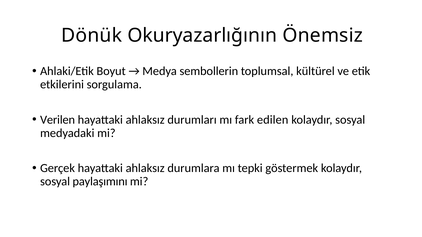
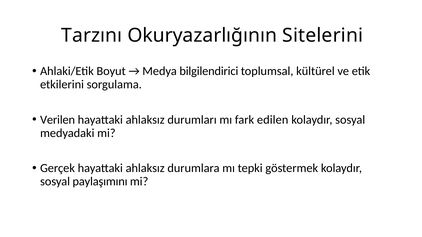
Dönük: Dönük -> Tarzını (92, 35)
Önemsiz: Önemsiz -> Sitelerini (323, 35)
sembollerin: sembollerin -> bilgilendirici (209, 71)
